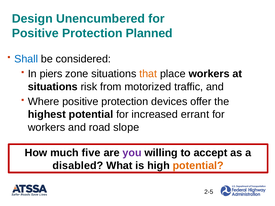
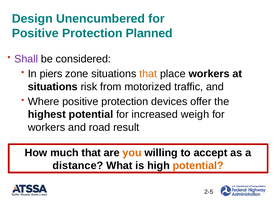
Shall colour: blue -> purple (26, 59)
errant: errant -> weigh (195, 115)
slope: slope -> result (126, 127)
much five: five -> that (91, 153)
you colour: purple -> orange (132, 153)
disabled: disabled -> distance (78, 166)
